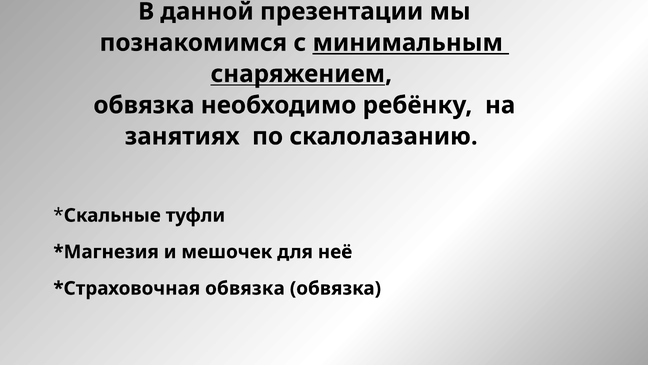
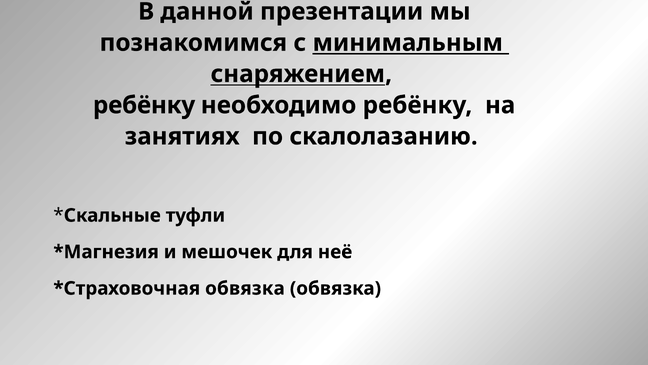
обвязка: обвязка -> ребёнку (144, 105)
